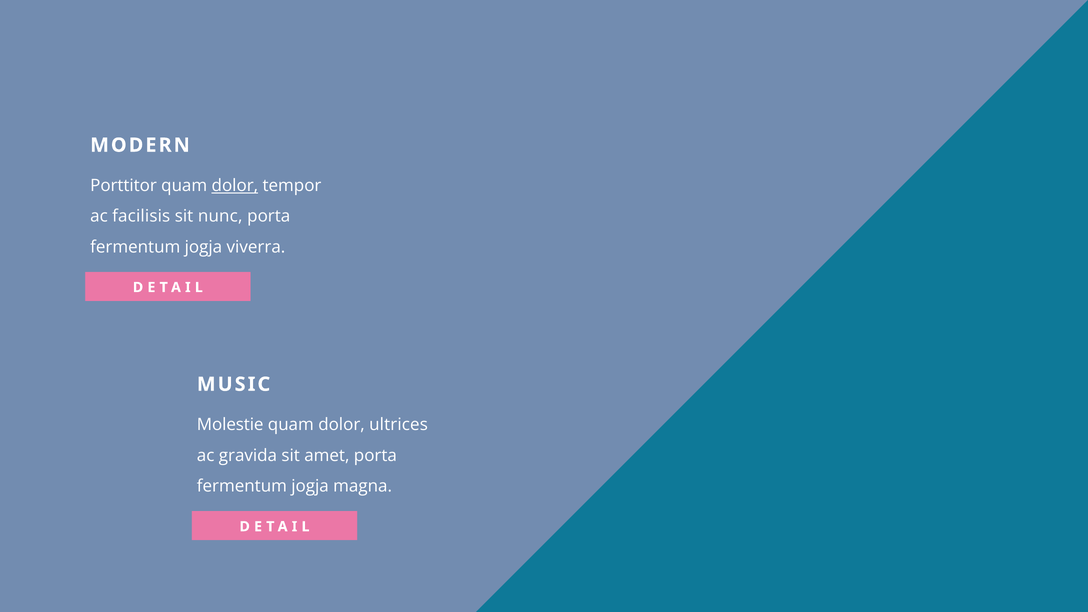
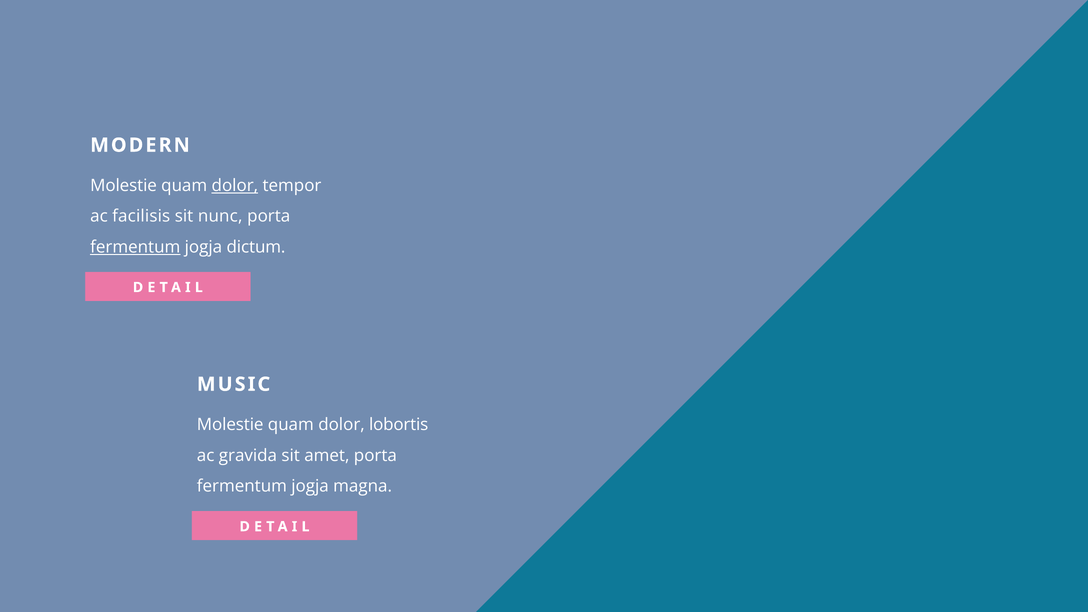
Porttitor: Porttitor -> Molestie (124, 186)
fermentum underline: none -> present (135, 247)
viverra: viverra -> dictum (256, 247)
ultrices: ultrices -> lobortis (399, 425)
